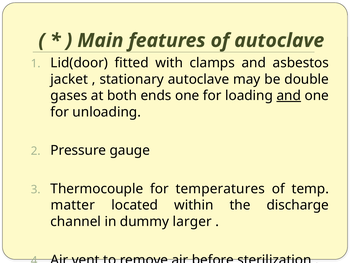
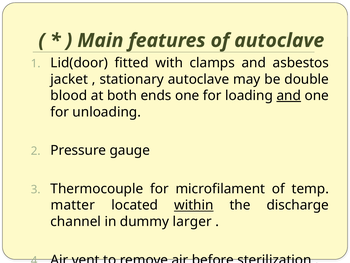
gases: gases -> blood (69, 95)
temperatures: temperatures -> microfilament (220, 188)
within underline: none -> present (194, 205)
